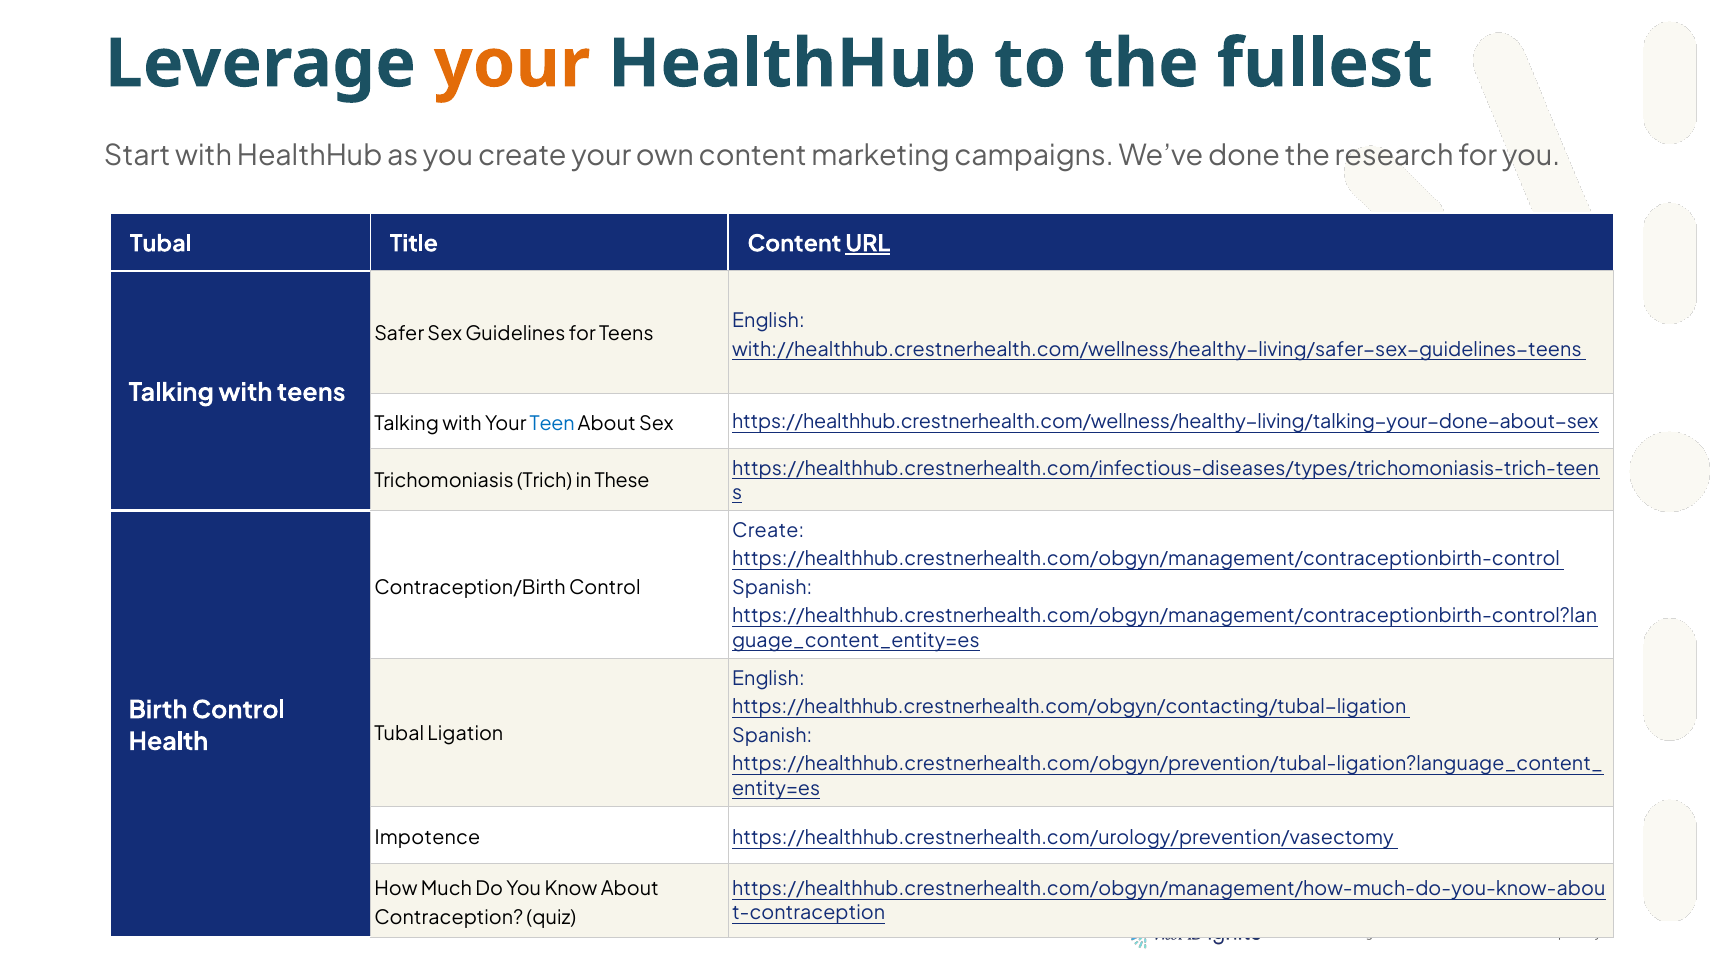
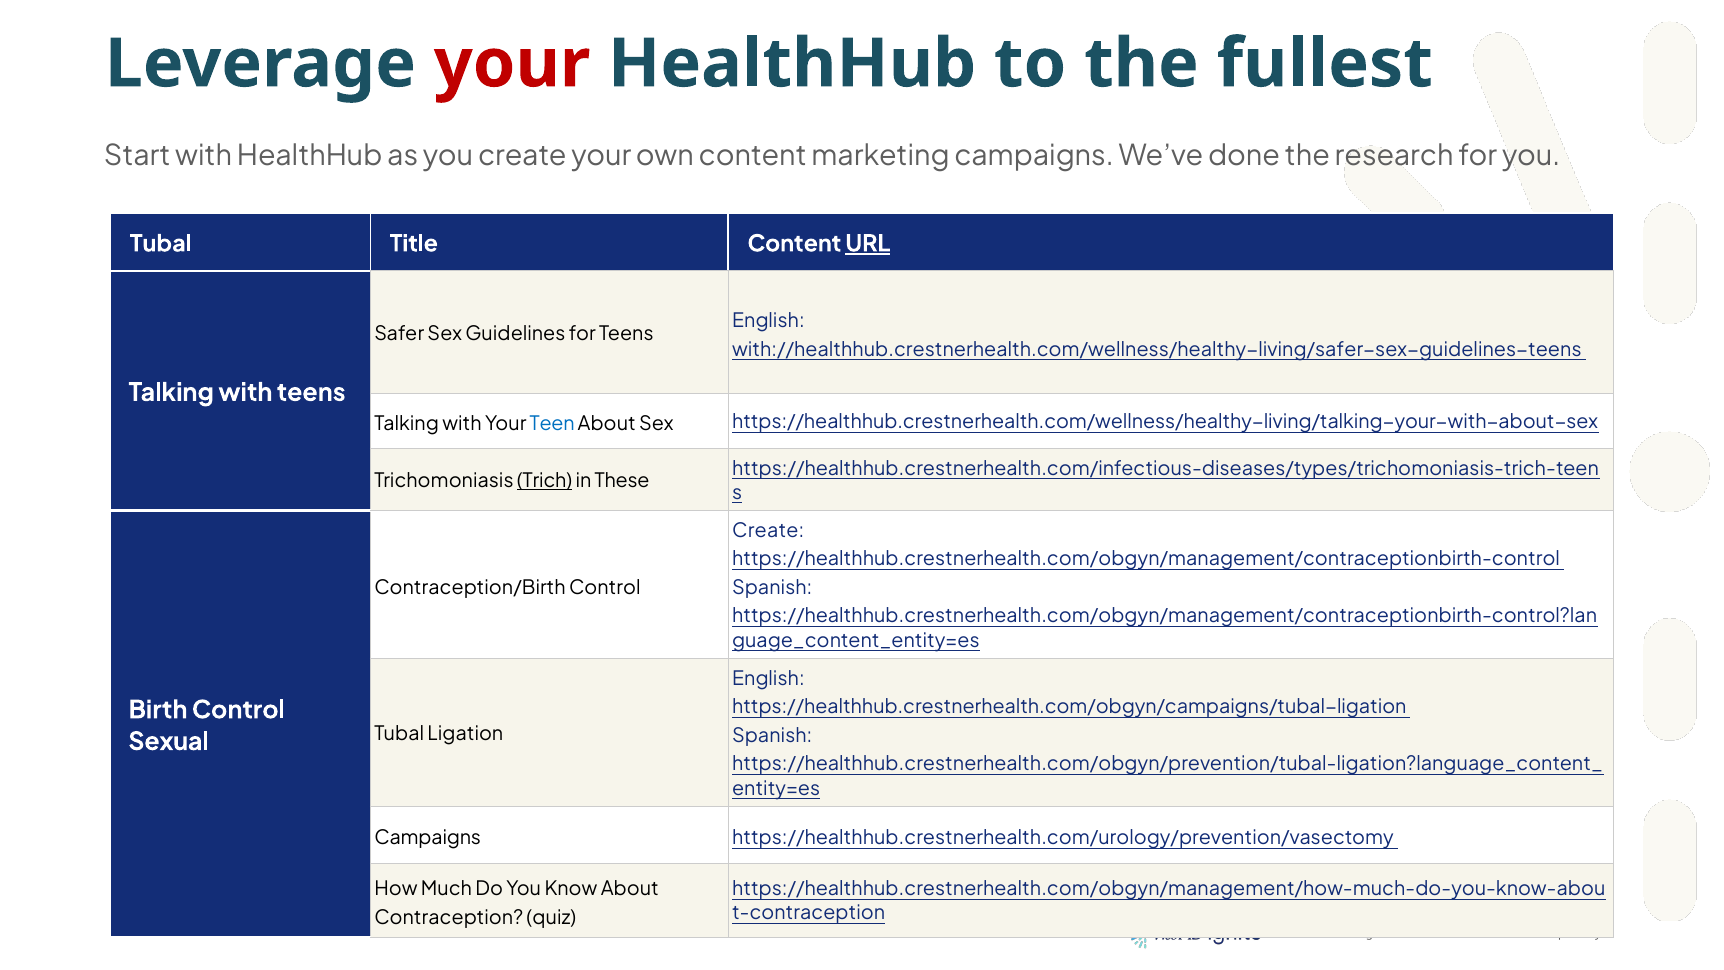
your colour: orange -> red (512, 64)
https://healthhub.crestnerhealth.com/wellness/healthy-living/talking-your-done-about-sex: https://healthhub.crestnerhealth.com/wellness/healthy-living/talking-your-done-about-sex -> https://healthhub.crestnerhealth.com/wellness/healthy-living/talking-your-with-about-sex (1165, 422)
Trich underline: none -> present (545, 481)
https://healthhub.crestnerhealth.com/obgyn/contacting/tubal-ligation: https://healthhub.crestnerhealth.com/obgyn/contacting/tubal-ligation -> https://healthhub.crestnerhealth.com/obgyn/campaigns/tubal-ligation (1069, 707)
Health: Health -> Sexual (168, 742)
Impotence: Impotence -> Campaigns (428, 838)
